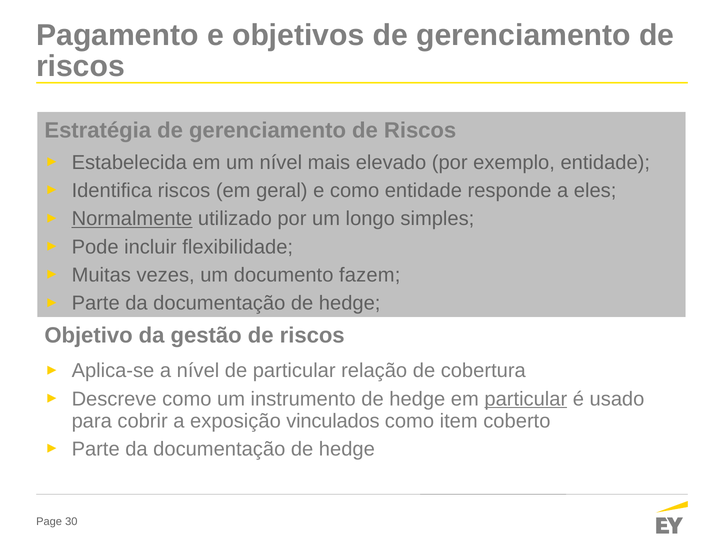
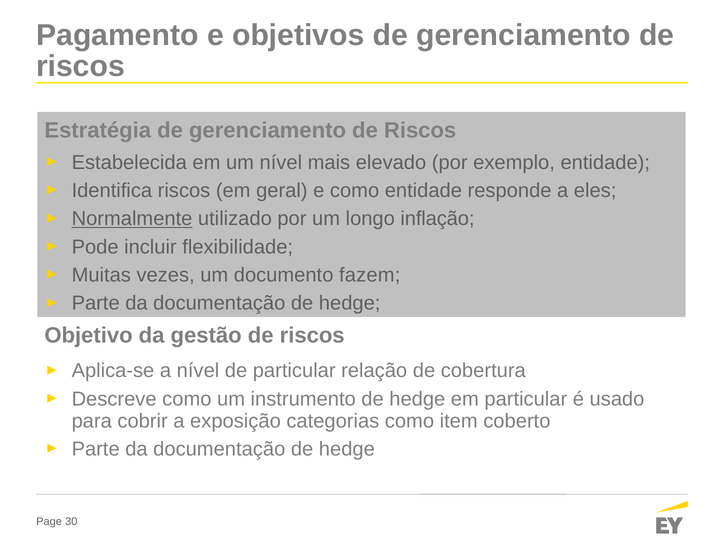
simples: simples -> inflação (437, 219)
particular underline: present -> none (526, 399)
vinculados: vinculados -> categorias (333, 421)
